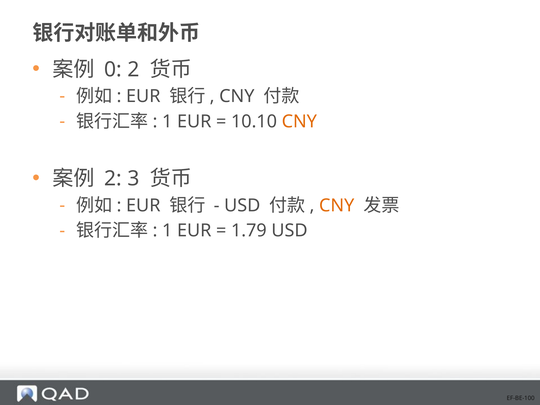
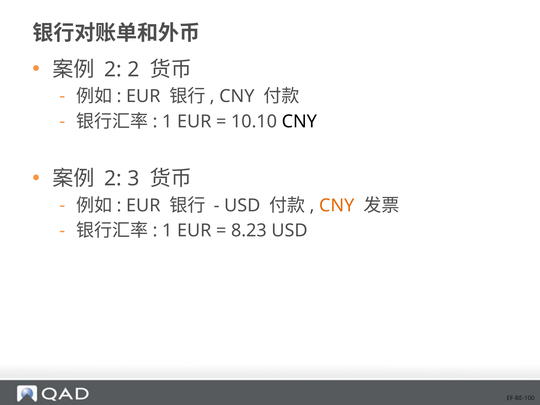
0: 0 -> 2 (113, 69)
CNY colour: orange -> black (299, 121)
1.79: 1.79 -> 8.23 (249, 231)
